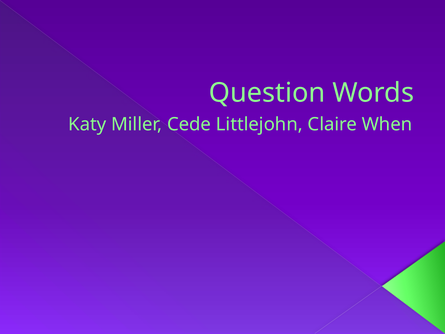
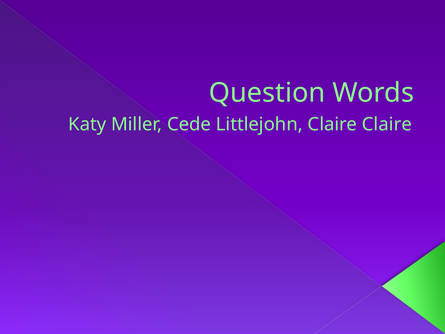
Claire When: When -> Claire (387, 124)
